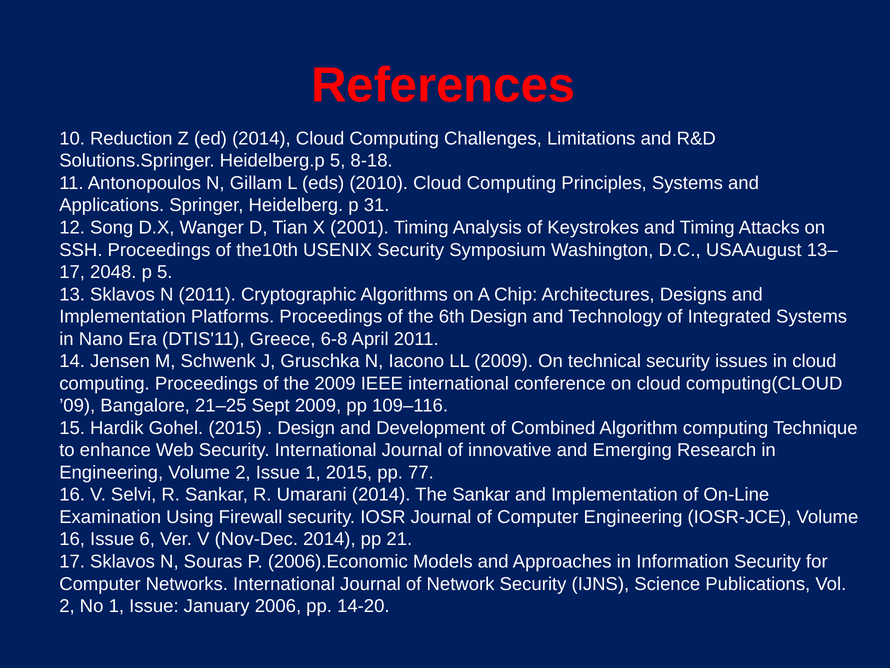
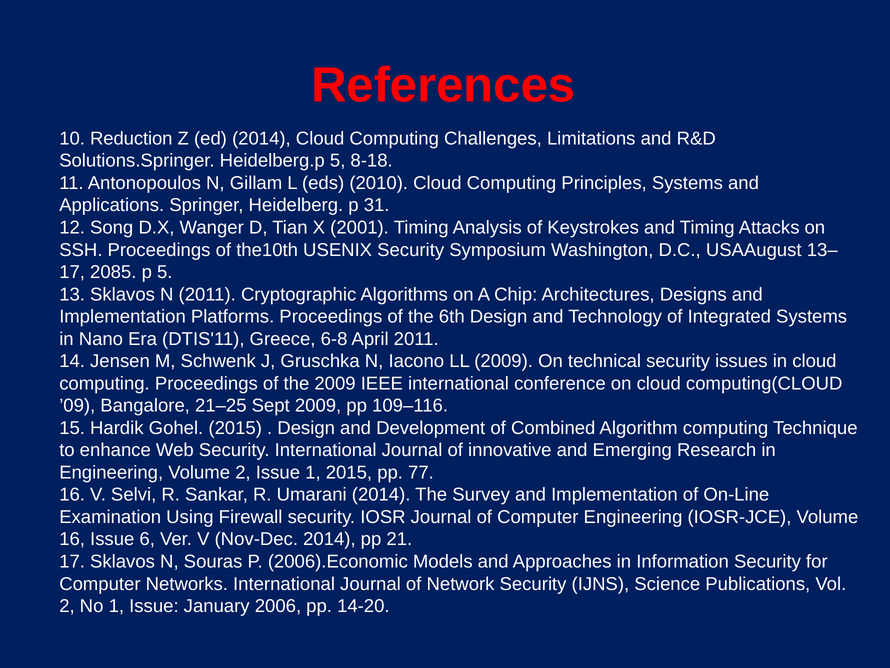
2048: 2048 -> 2085 (113, 272)
The Sankar: Sankar -> Survey (481, 494)
